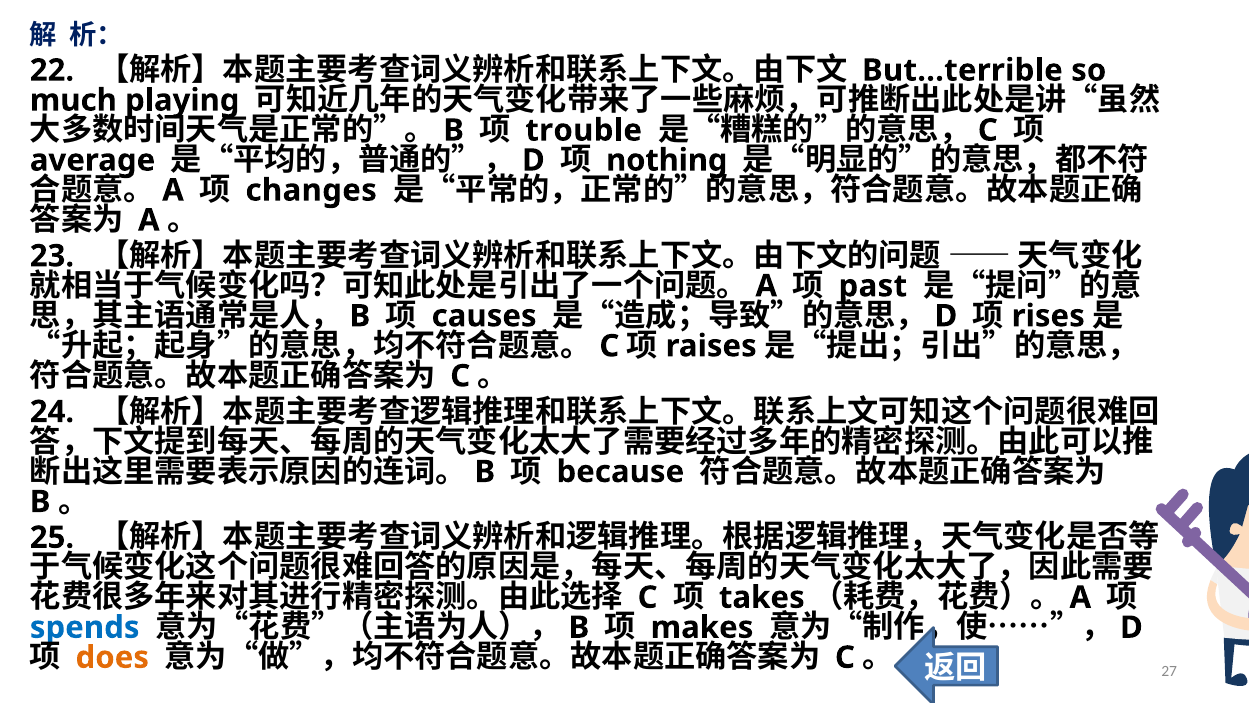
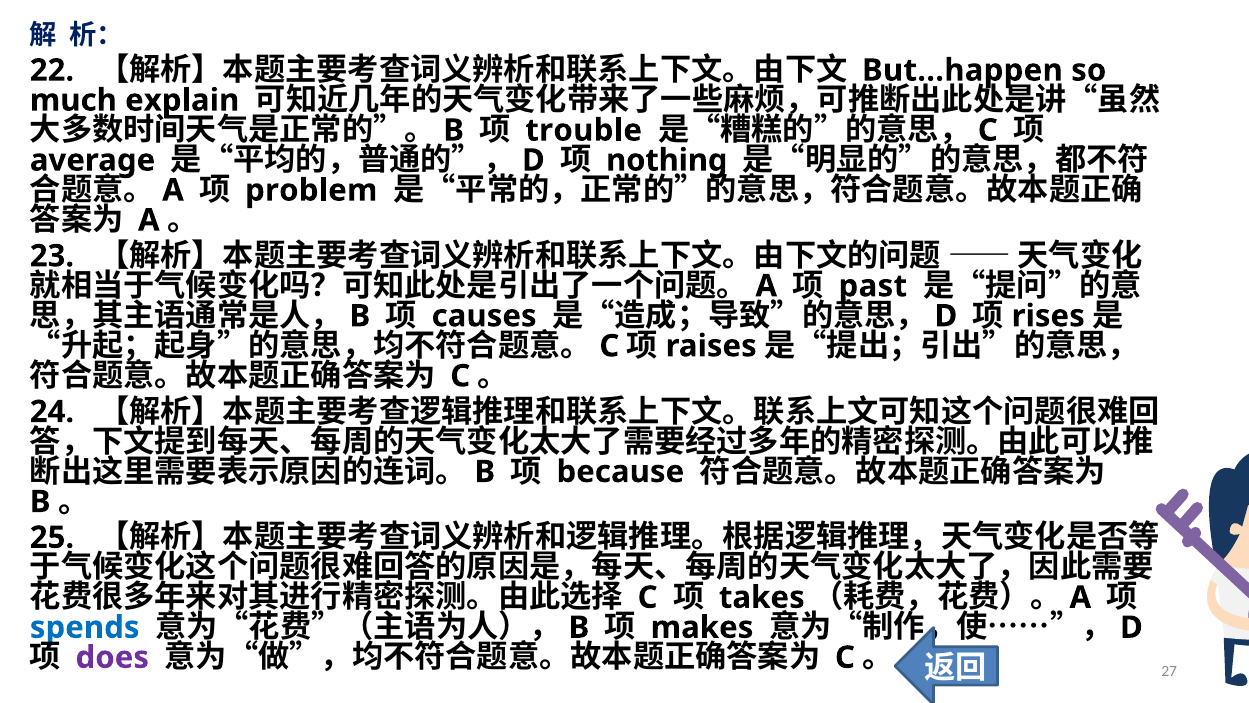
But...terrible: But...terrible -> But...happen (962, 70)
playing: playing -> explain (182, 100)
changes: changes -> problem (311, 190)
does colour: orange -> purple (112, 657)
